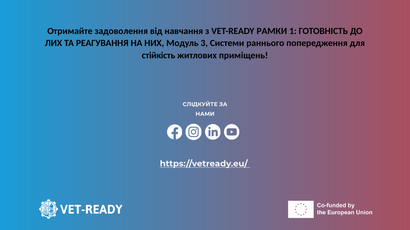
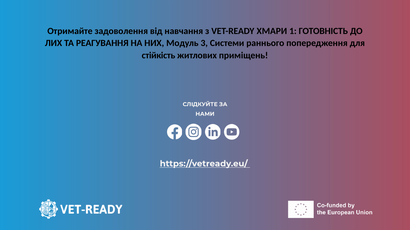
РАМКИ: РАМКИ -> ХМАРИ (272, 31)
